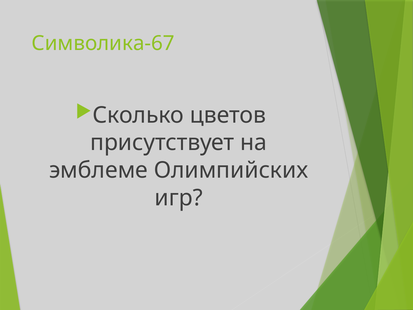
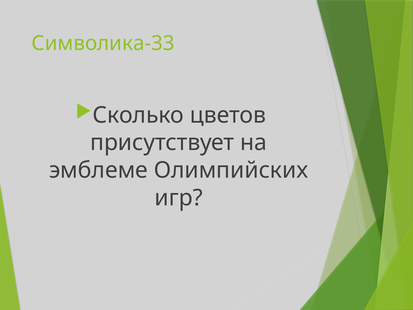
Символика-67: Символика-67 -> Символика-33 (103, 43)
